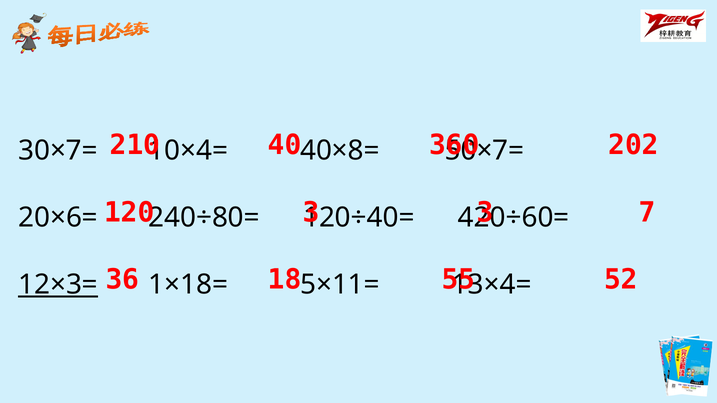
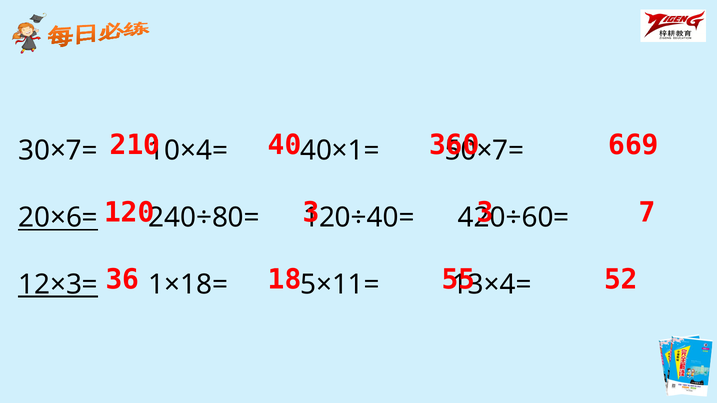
202: 202 -> 669 (634, 145)
40×8=: 40×8= -> 40×1= (340, 151)
20×6= underline: none -> present (58, 218)
